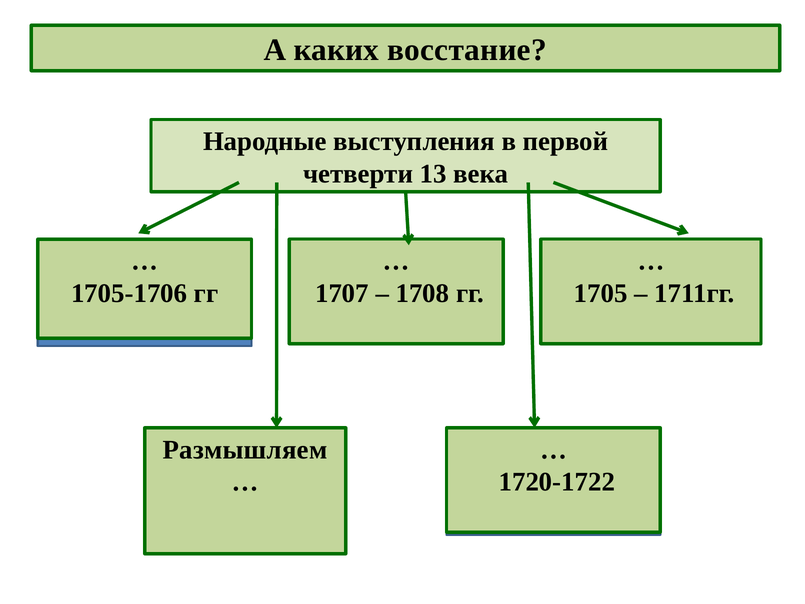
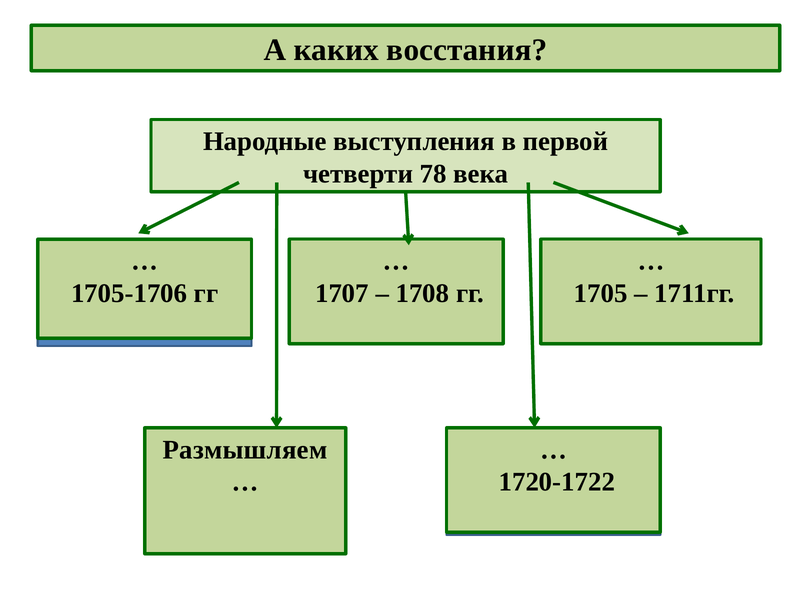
восстание: восстание -> восстания (467, 50)
13: 13 -> 78 (433, 174)
